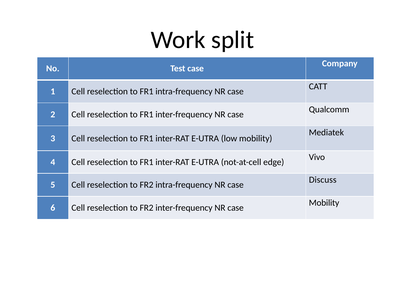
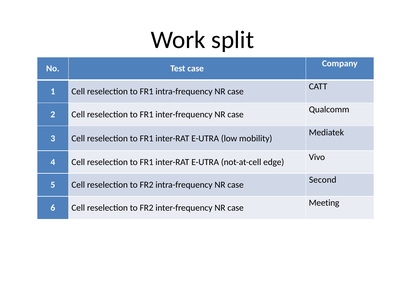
Discuss: Discuss -> Second (323, 180)
Mobility: Mobility -> Meeting (324, 203)
